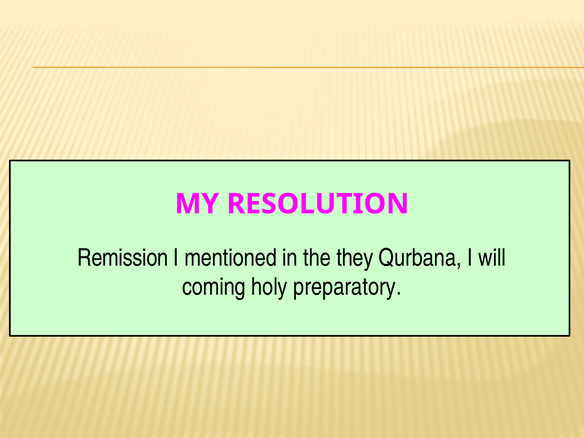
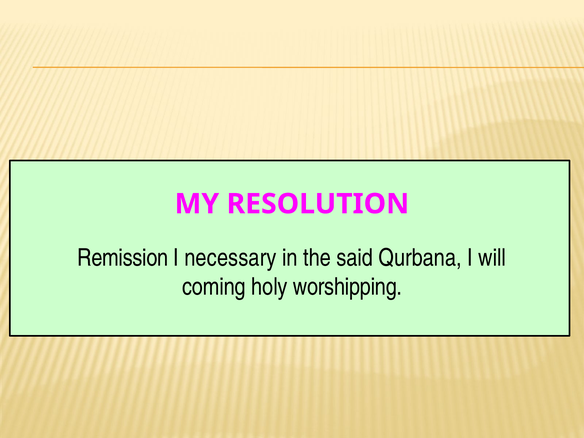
mentioned: mentioned -> necessary (230, 258)
they: they -> said (355, 258)
preparatory: preparatory -> worshipping (348, 287)
